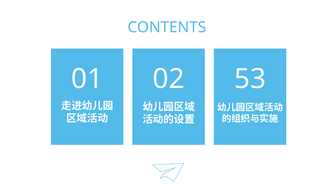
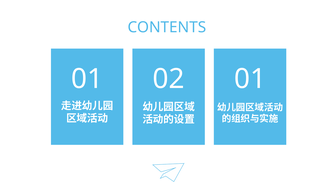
02 53: 53 -> 01 (250, 79)
